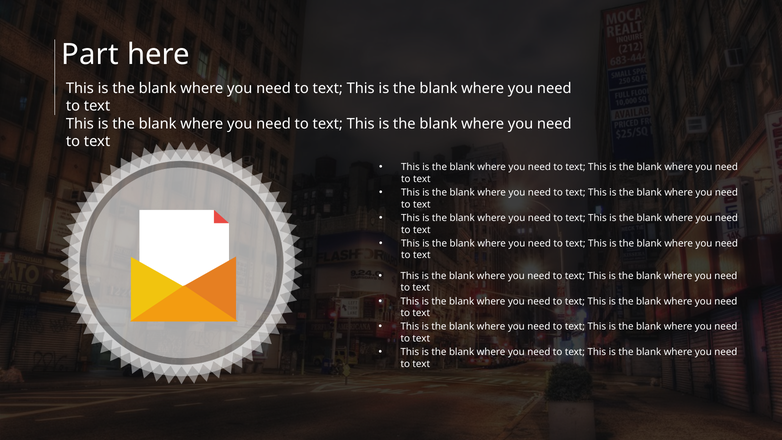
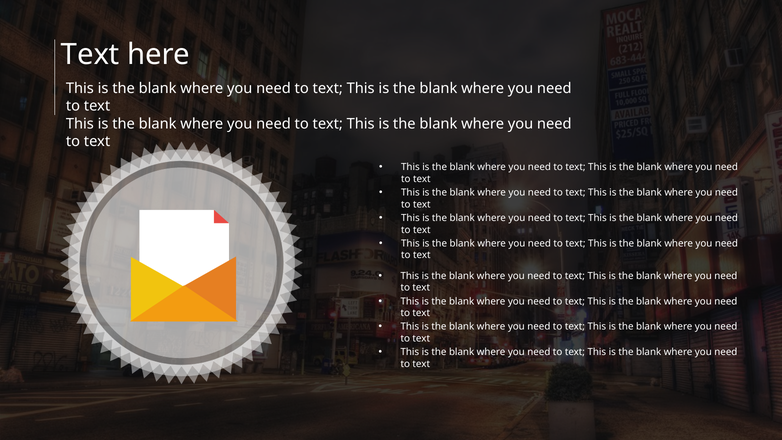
Part: Part -> Text (90, 55)
